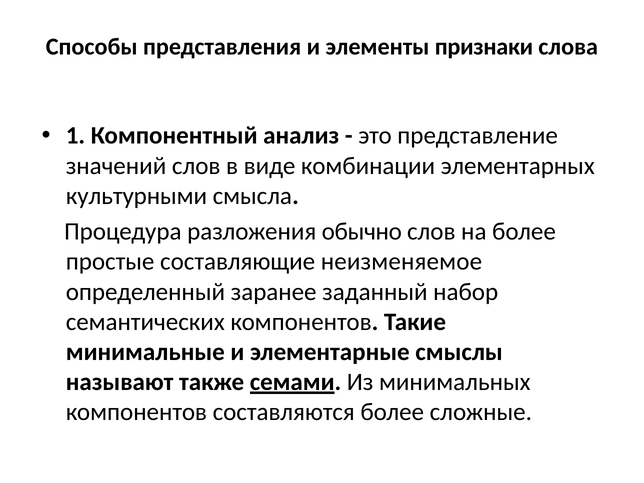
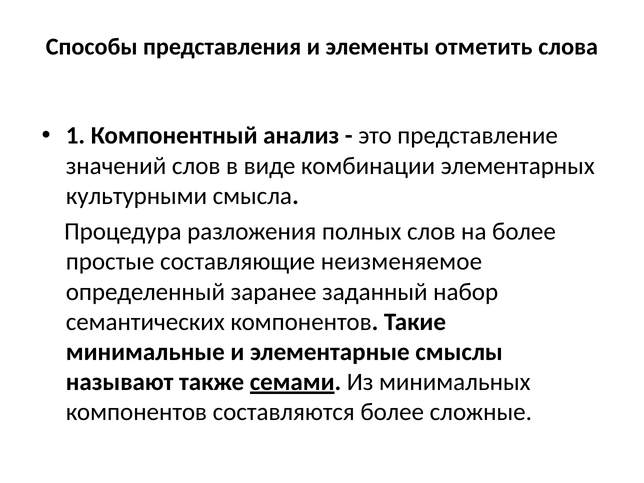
признаки: признаки -> отметить (484, 47)
обычно: обычно -> полных (362, 232)
